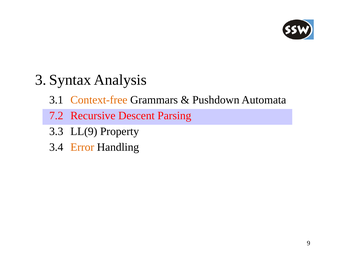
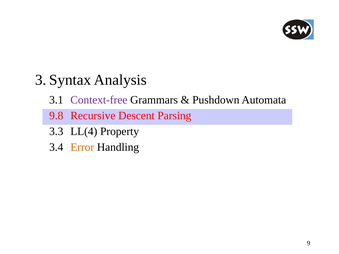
Context-free colour: orange -> purple (99, 100)
7.2: 7.2 -> 9.8 (56, 116)
LL(9: LL(9 -> LL(4 (84, 132)
